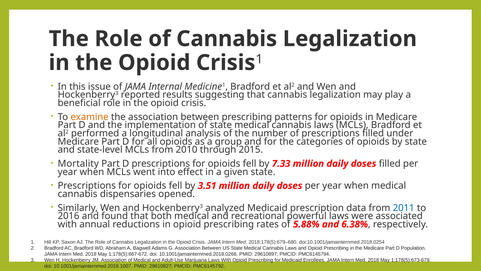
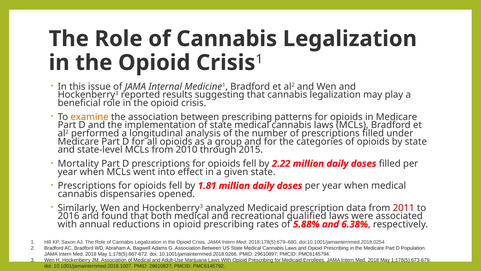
7.33: 7.33 -> 2.22 (281, 163)
3.51: 3.51 -> 1.81 (207, 185)
2011 colour: blue -> red (404, 208)
powerful: powerful -> qualified (307, 216)
